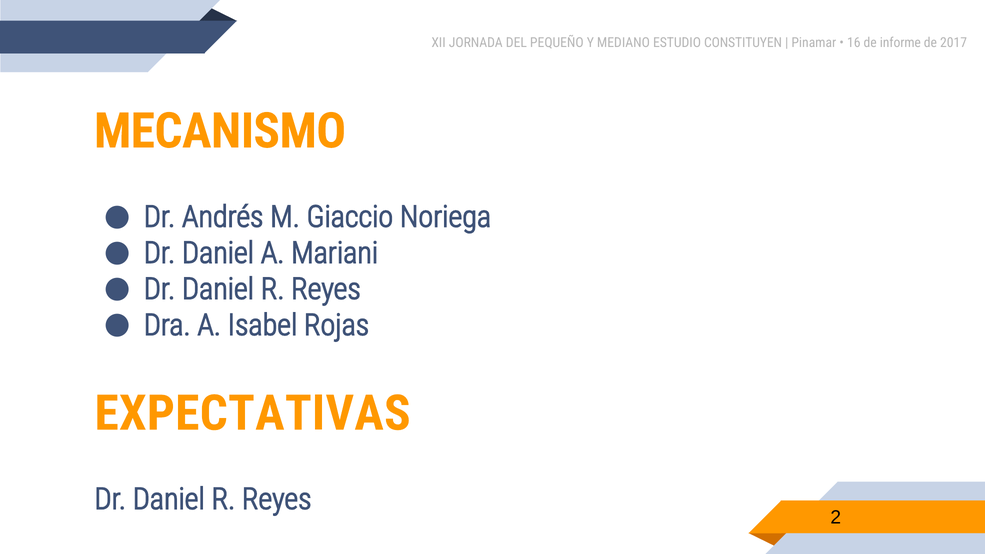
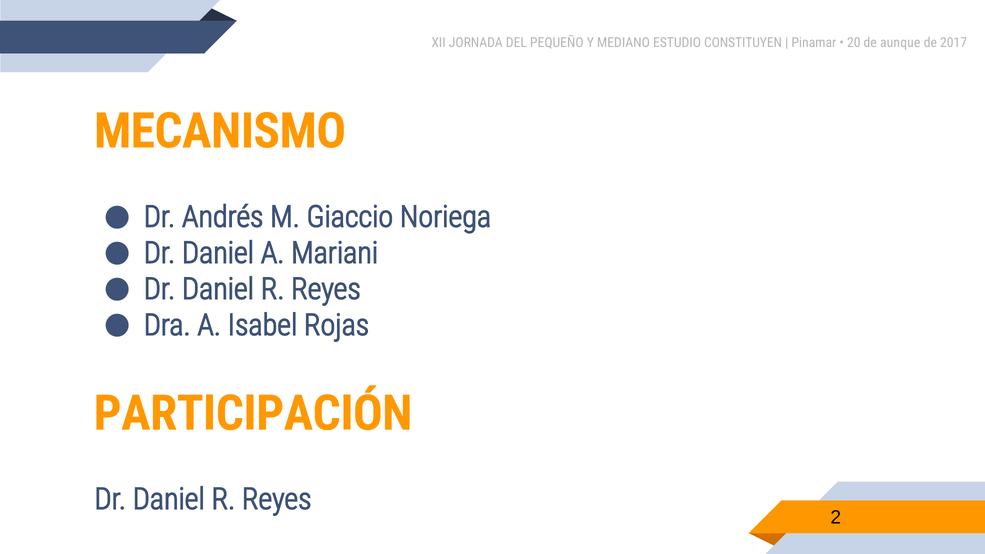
16: 16 -> 20 (854, 43)
informe: informe -> aunque (900, 43)
EXPECTATIVAS: EXPECTATIVAS -> PARTICIPACIÓN (253, 414)
